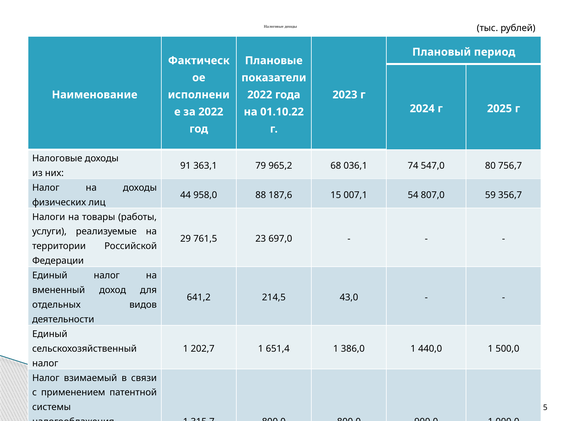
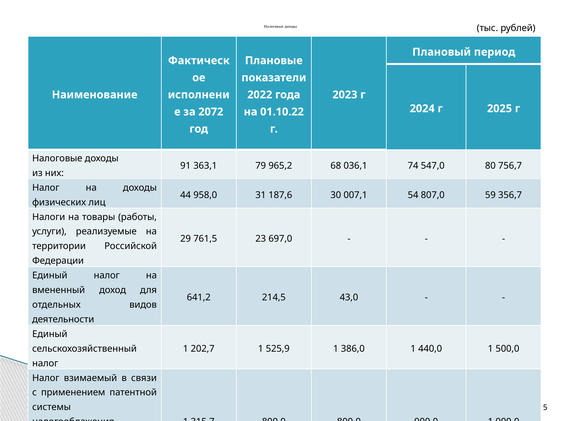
за 2022: 2022 -> 2072 (211, 112)
88: 88 -> 31 (261, 195)
187,6 15: 15 -> 30 (336, 195)
651,4: 651,4 -> 525,9 (278, 348)
